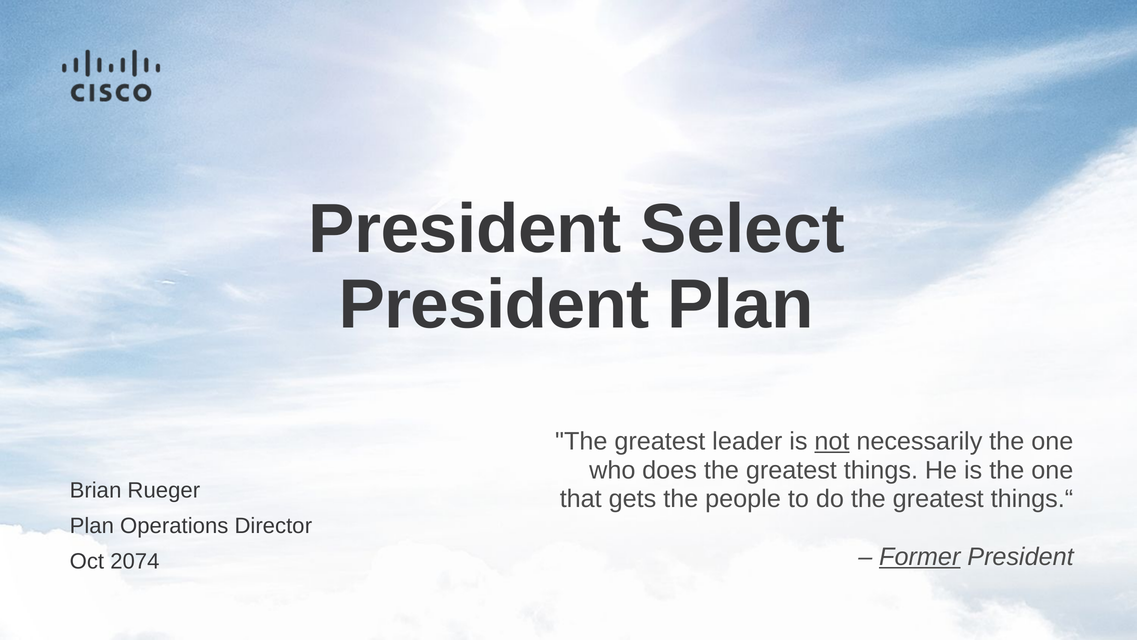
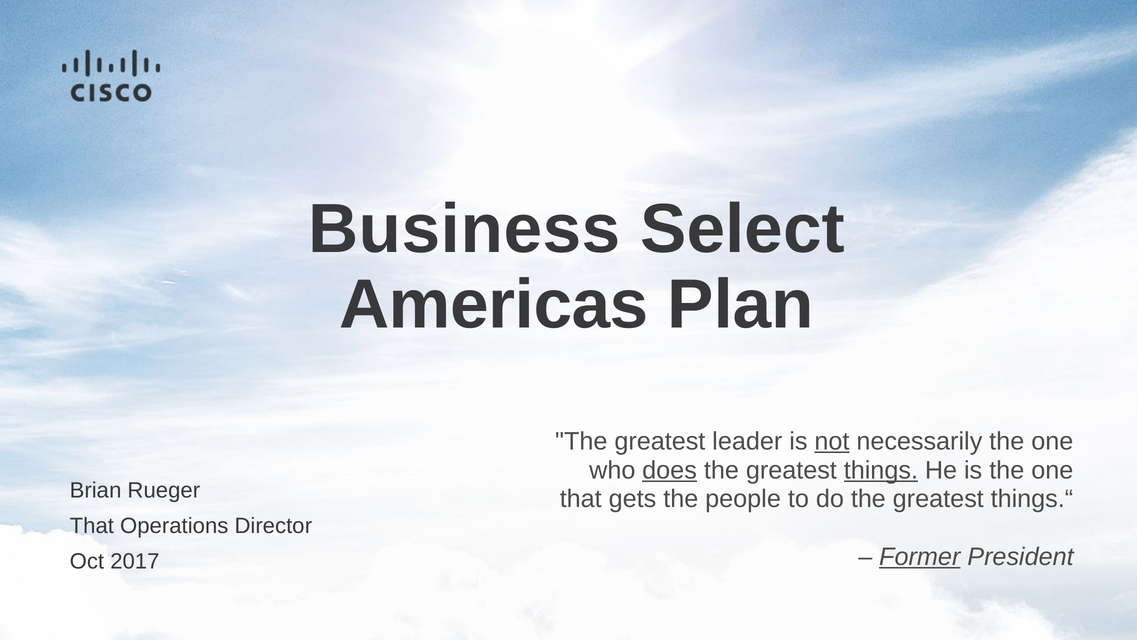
President: President -> Business (464, 229)
President: President -> Americas (494, 304)
does underline: none -> present (670, 470)
things underline: none -> present (881, 470)
Plan: Plan -> That (92, 526)
2074: 2074 -> 2017 (135, 561)
